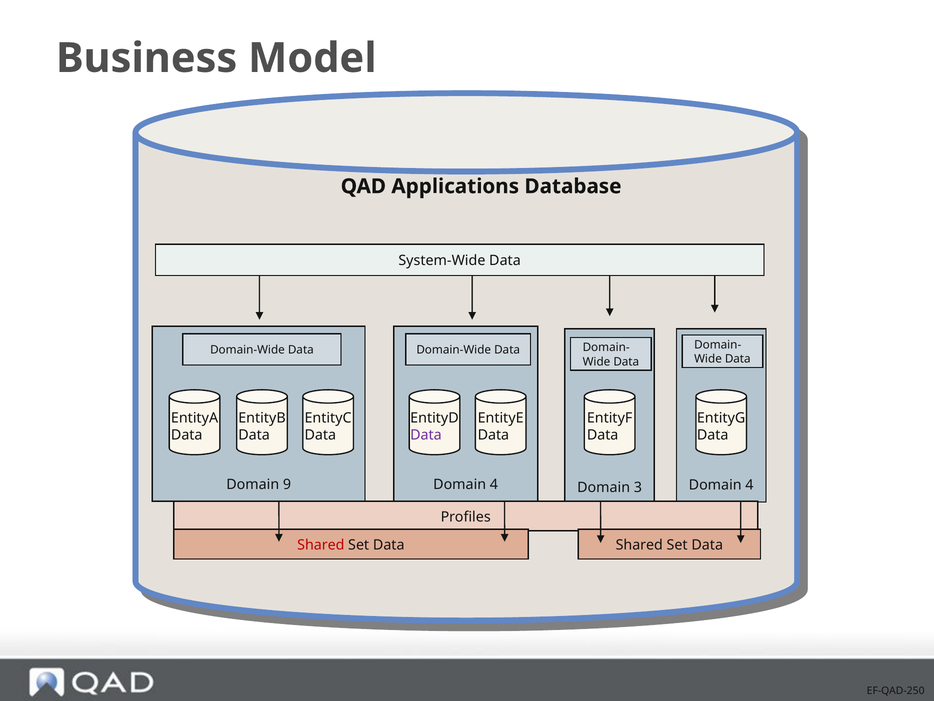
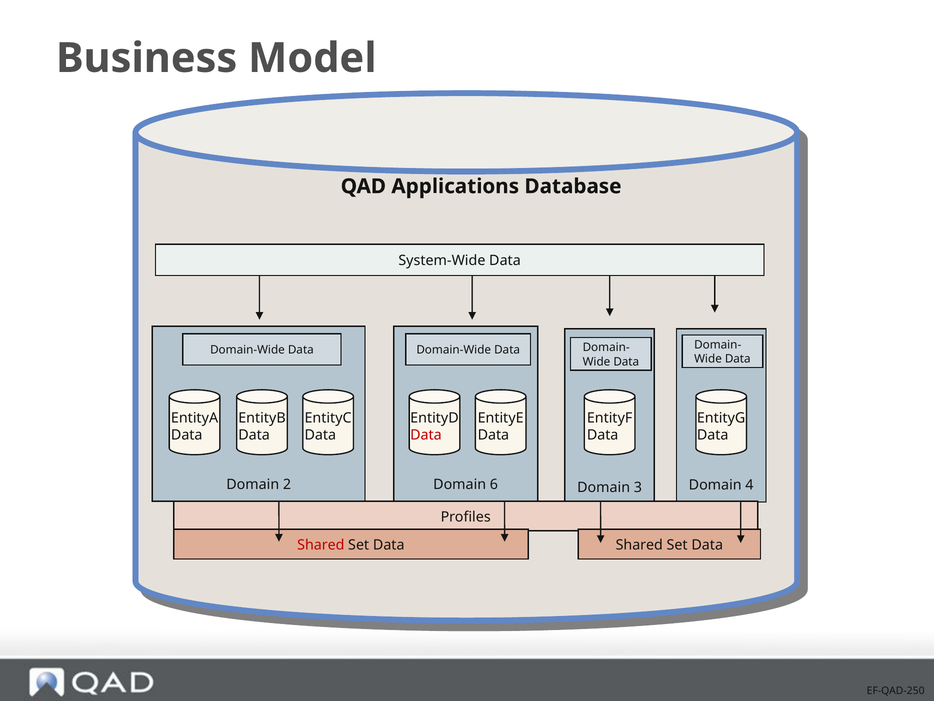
Data colour: purple -> red (426, 435)
9: 9 -> 2 (287, 484)
4: 4 -> 6 (494, 484)
